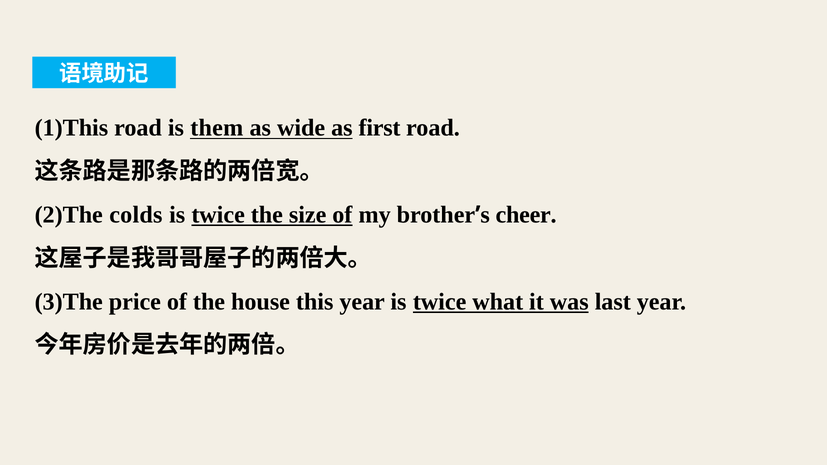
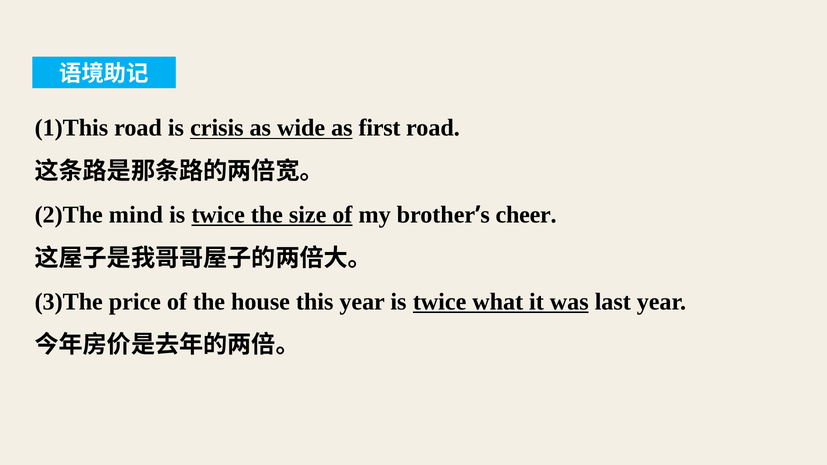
them: them -> crisis (217, 128)
colds: colds -> mind (136, 215)
